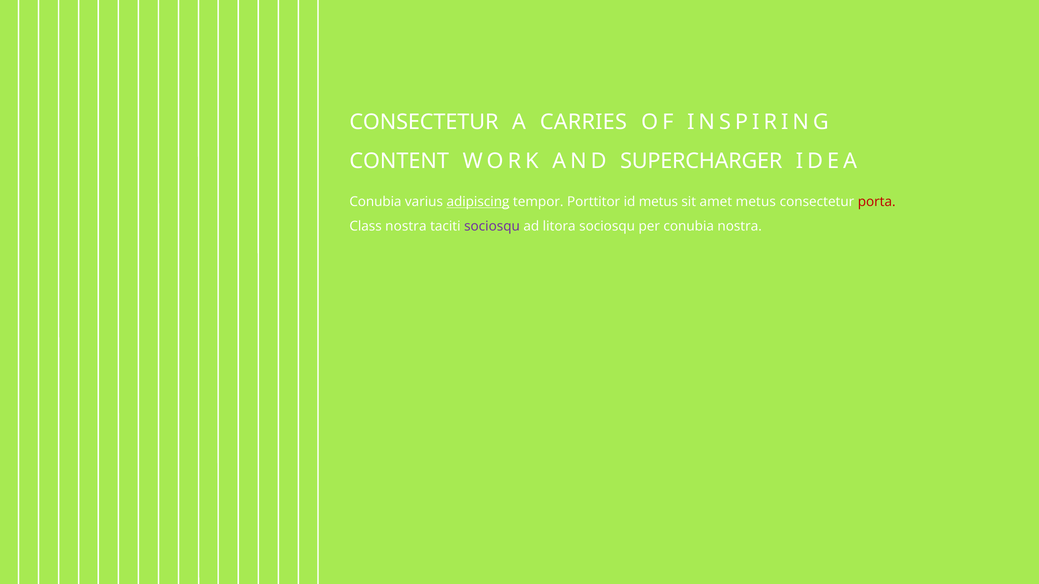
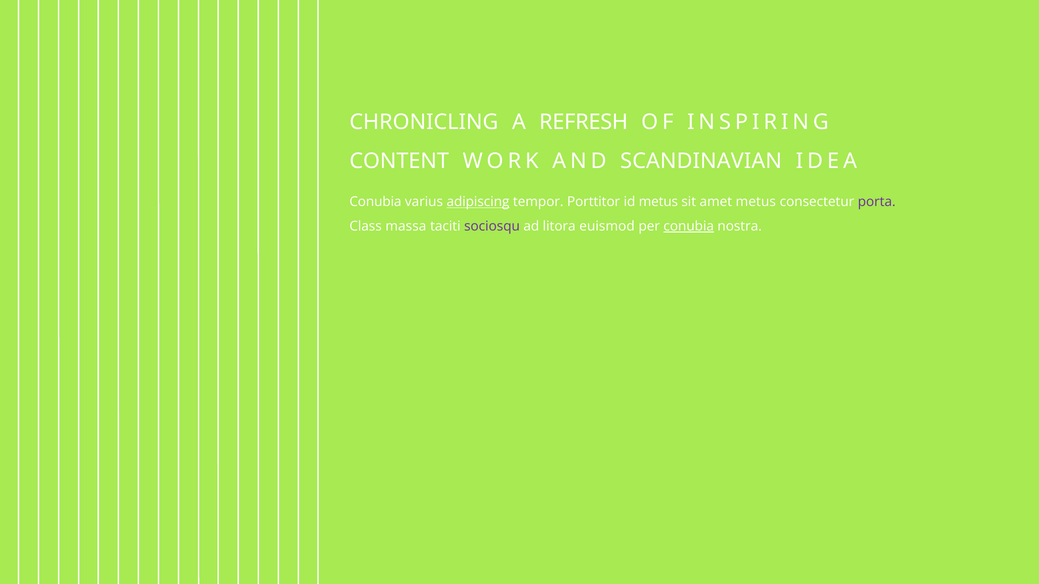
CONSECTETUR: CONSECTETUR -> CHRONICLING (424, 122)
CARRIES: CARRIES -> REFRESH (584, 122)
SUPERCHARGER: SUPERCHARGER -> SCANDINAVIAN (701, 161)
porta colour: red -> purple (877, 202)
Class nostra: nostra -> massa (406, 226)
litora sociosqu: sociosqu -> euismod (607, 226)
conubia underline: none -> present (689, 226)
